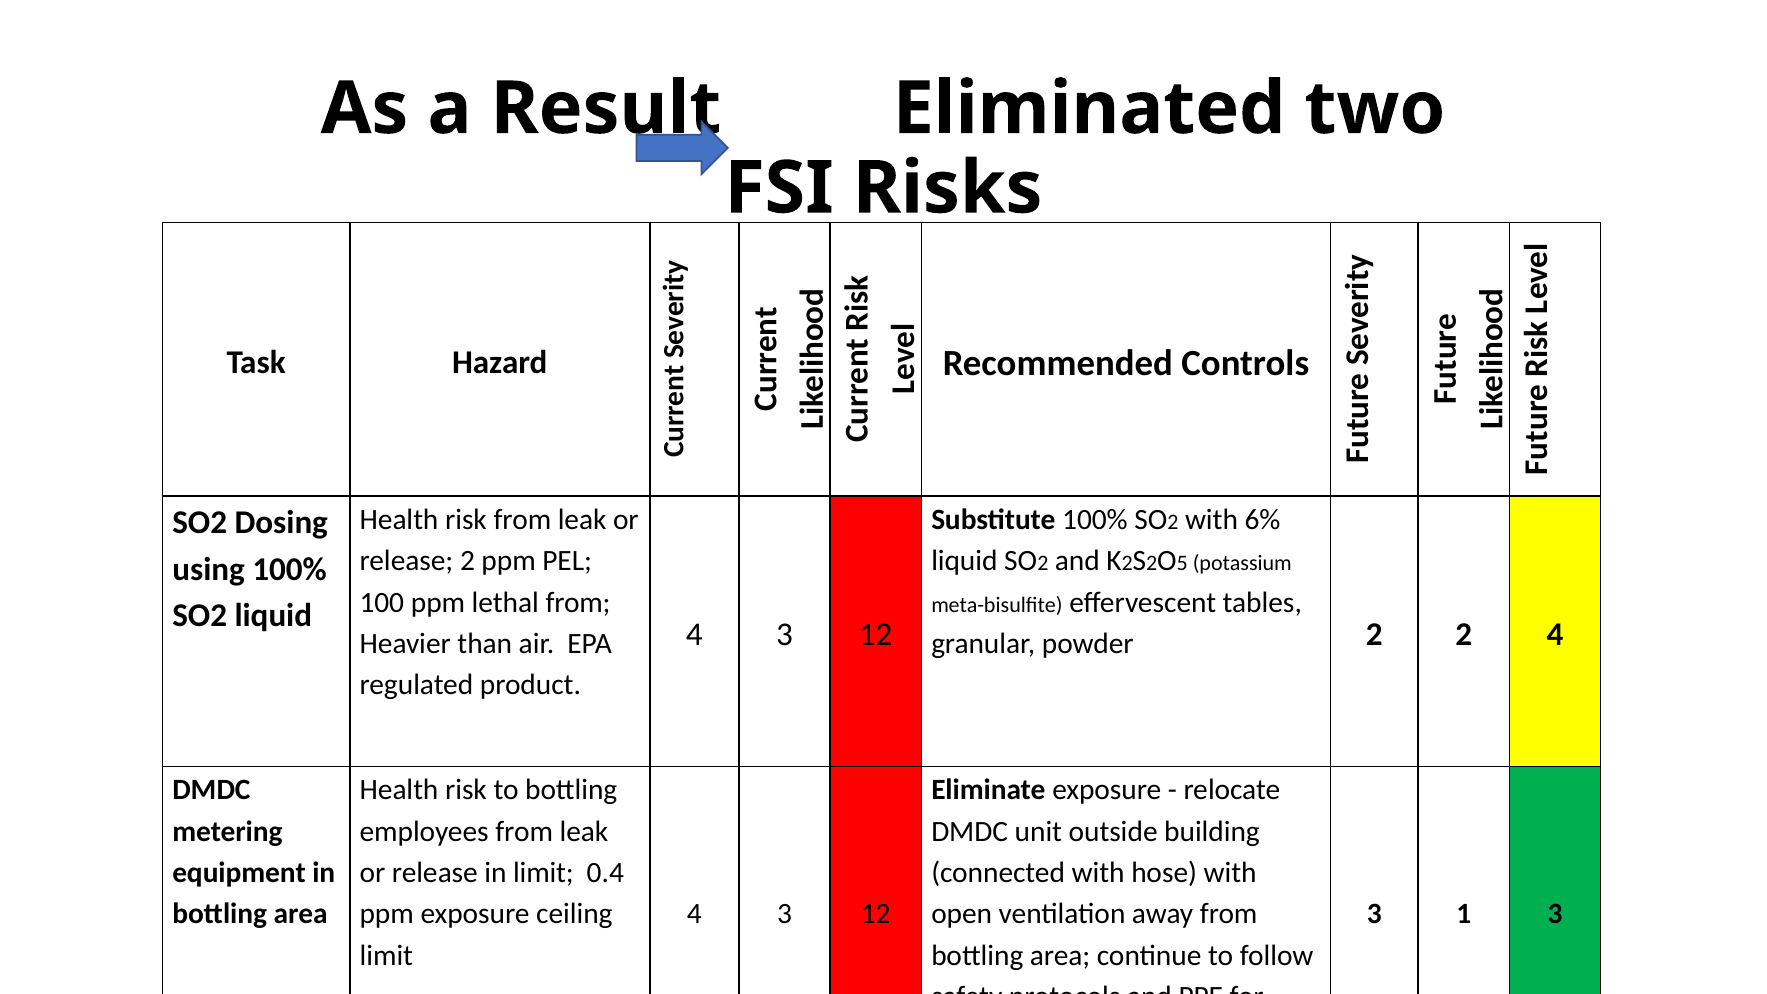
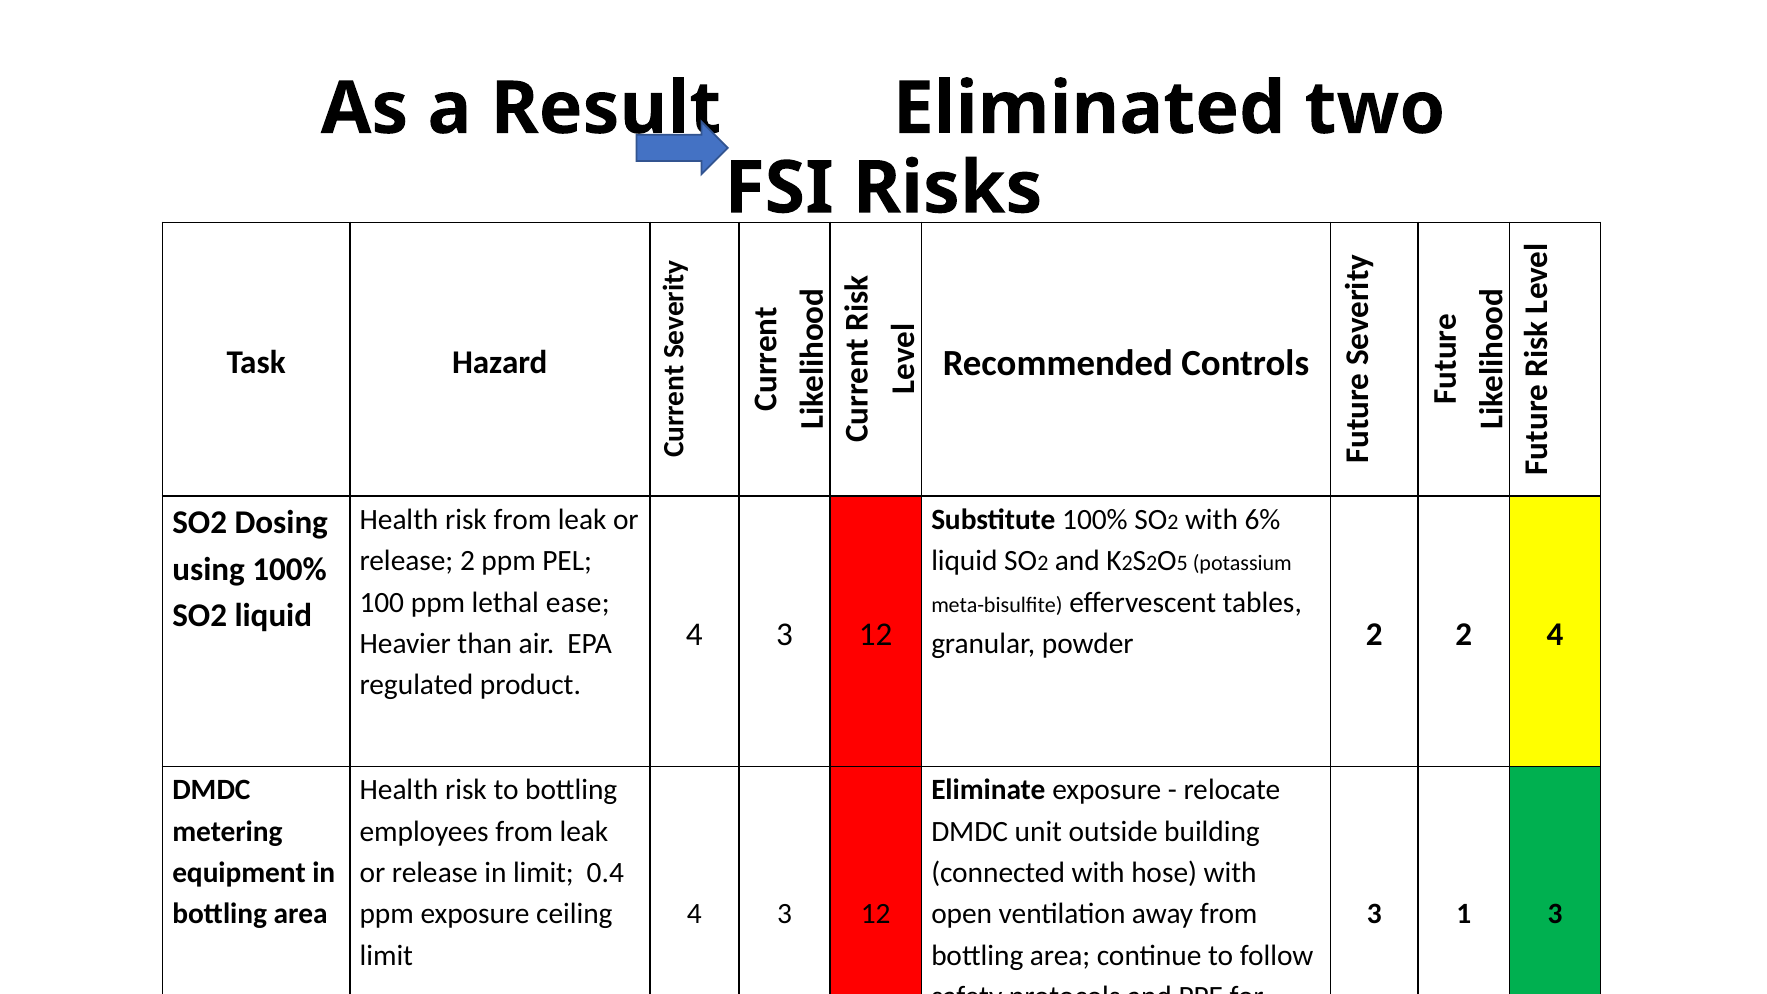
lethal from: from -> ease (578, 602)
